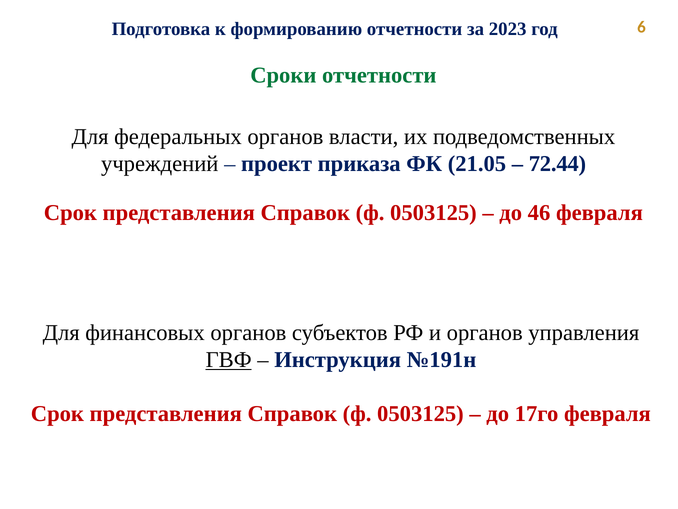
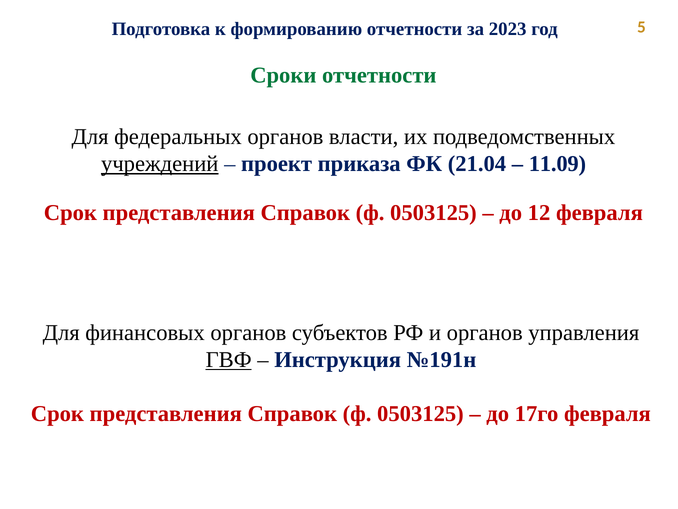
6: 6 -> 5 (641, 27)
учреждений underline: none -> present (160, 164)
21.05: 21.05 -> 21.04 (477, 164)
72.44: 72.44 -> 11.09 (557, 164)
46: 46 -> 12 (539, 212)
